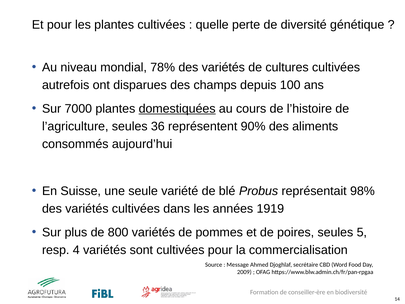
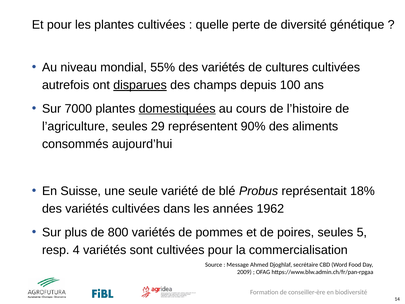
78%: 78% -> 55% (163, 67)
disparues underline: none -> present (140, 85)
36: 36 -> 29 (158, 126)
98%: 98% -> 18% (362, 191)
1919: 1919 -> 1962 (270, 209)
